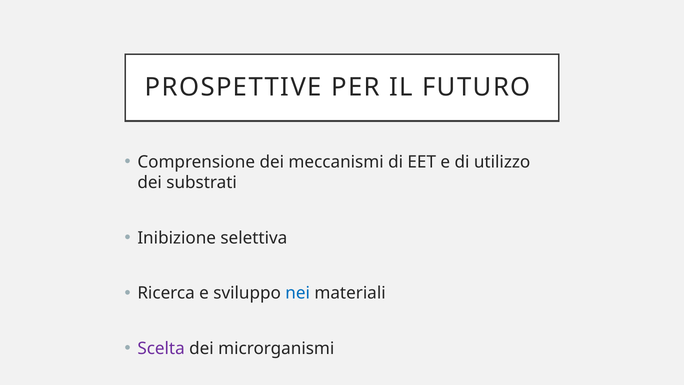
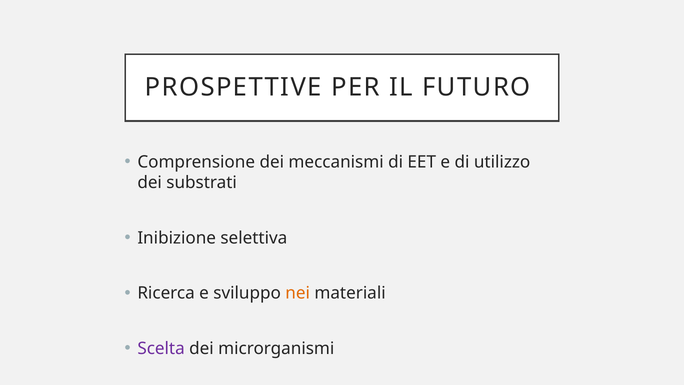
nei colour: blue -> orange (298, 293)
